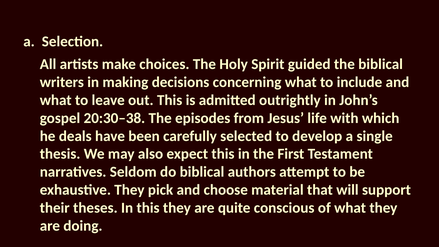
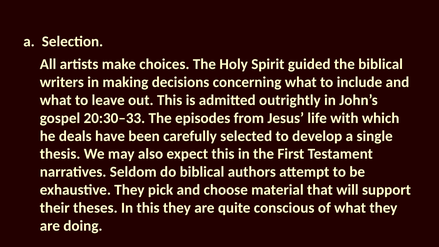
20:30–38: 20:30–38 -> 20:30–33 (114, 118)
